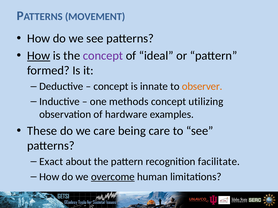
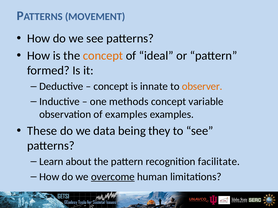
How underline: present -> none (39, 56)
concept colour: purple -> orange (103, 56)
utilizing: utilizing -> variable (206, 102)
of hardware: hardware -> examples (126, 115)
we care: care -> data (104, 131)
being care: care -> they (159, 131)
Exact: Exact -> Learn (51, 162)
